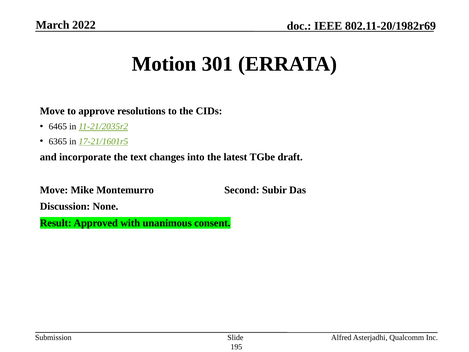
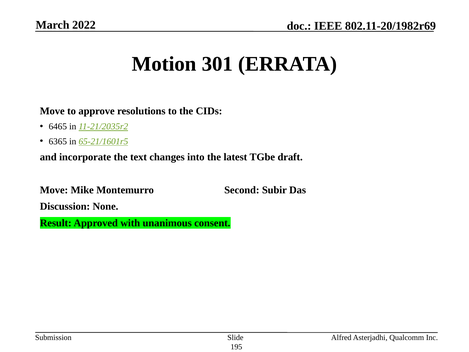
17-21/1601r5: 17-21/1601r5 -> 65-21/1601r5 (103, 141)
